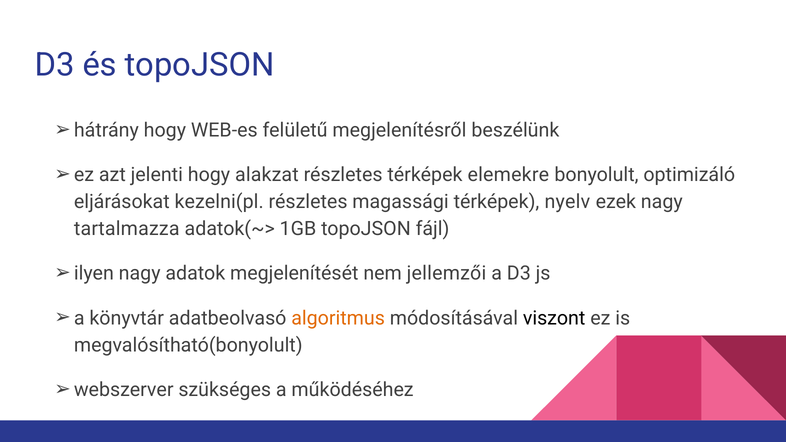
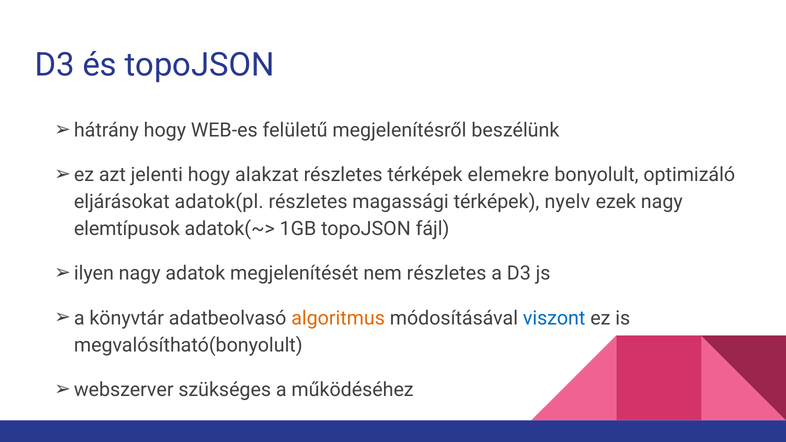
kezelni(pl: kezelni(pl -> adatok(pl (219, 202)
tartalmazza: tartalmazza -> elemtípusok (127, 229)
nem jellemzői: jellemzői -> részletes (447, 274)
viszont colour: black -> blue (554, 318)
